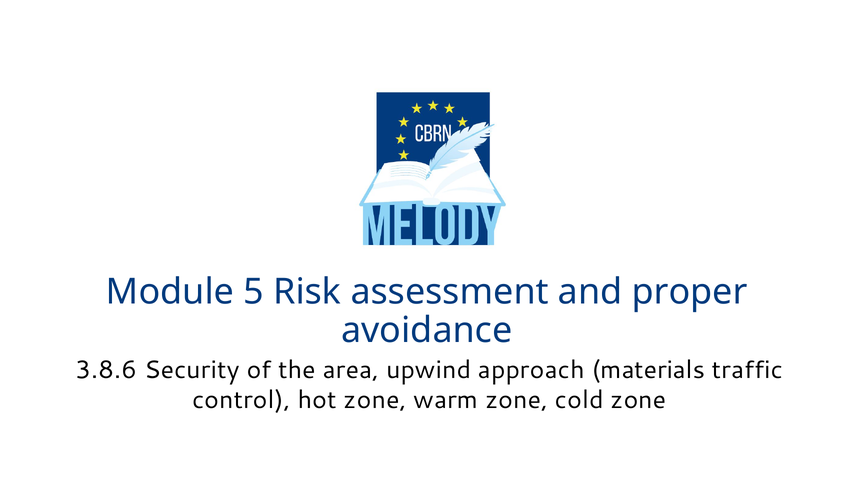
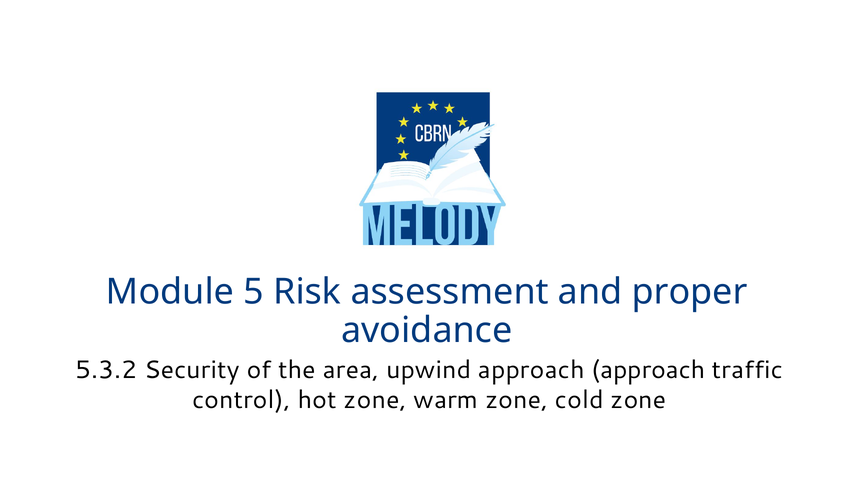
3.8.6: 3.8.6 -> 5.3.2 (106, 370)
approach materials: materials -> approach (648, 370)
